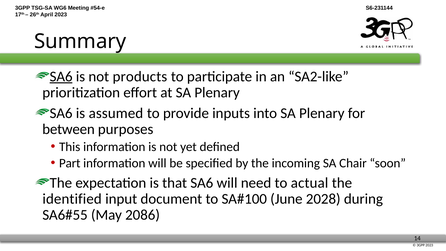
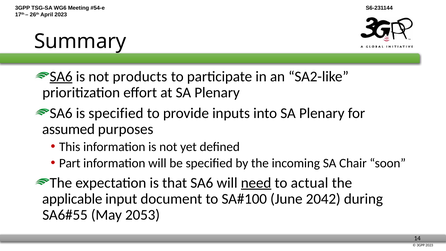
is assumed: assumed -> specified (116, 113)
between: between -> assumed (69, 129)
need underline: none -> present (256, 183)
identified: identified -> applicable (72, 199)
2028: 2028 -> 2042 (323, 199)
2086: 2086 -> 2053 (143, 215)
